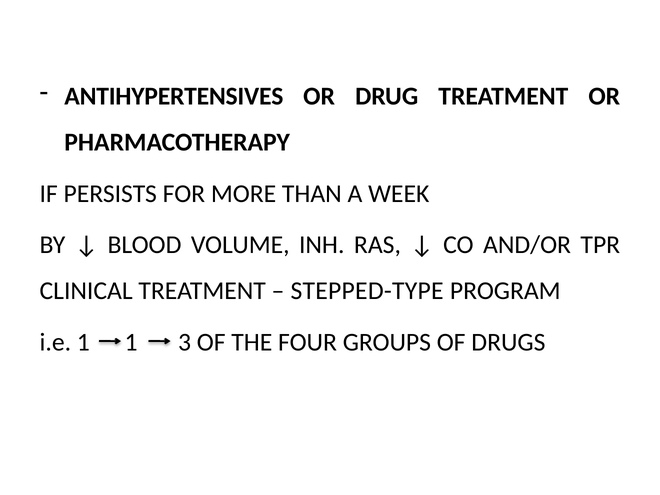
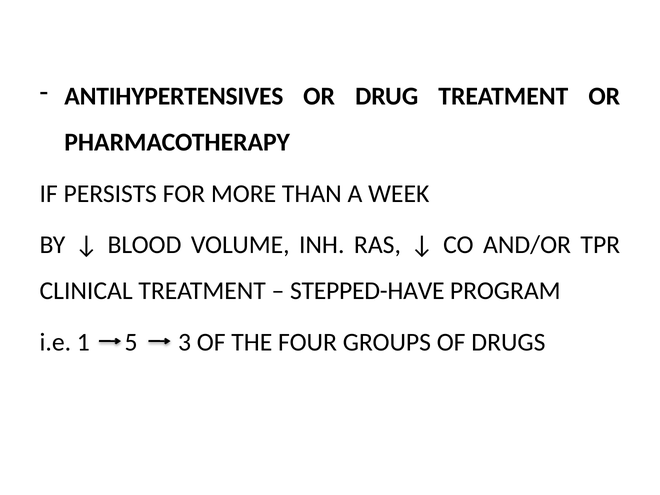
STEPPED-TYPE: STEPPED-TYPE -> STEPPED-HAVE (367, 291)
1 1: 1 -> 5 (131, 342)
